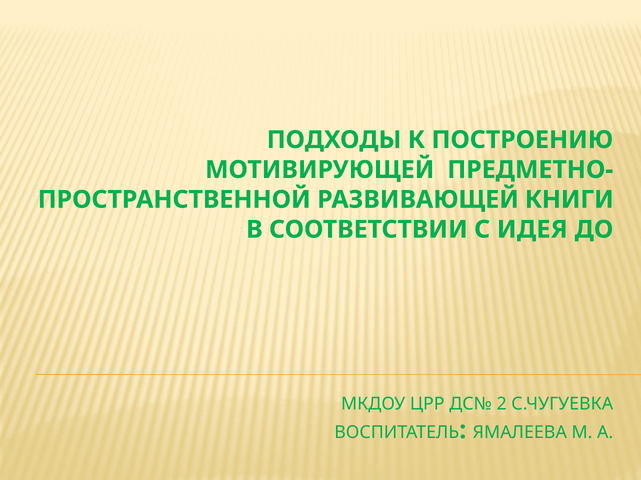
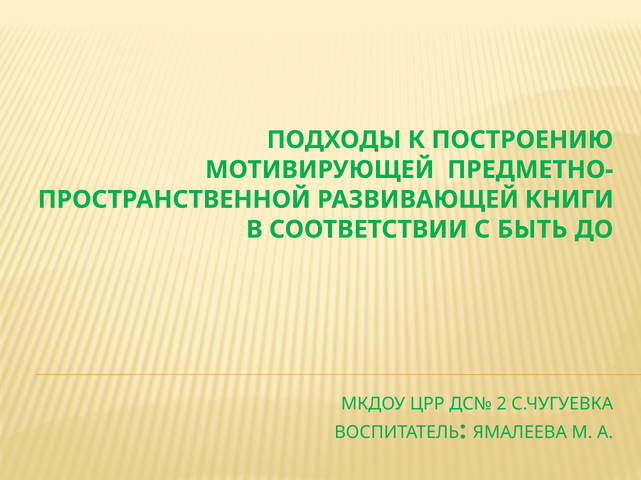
ИДЕЯ: ИДЕЯ -> БЫТЬ (532, 230)
